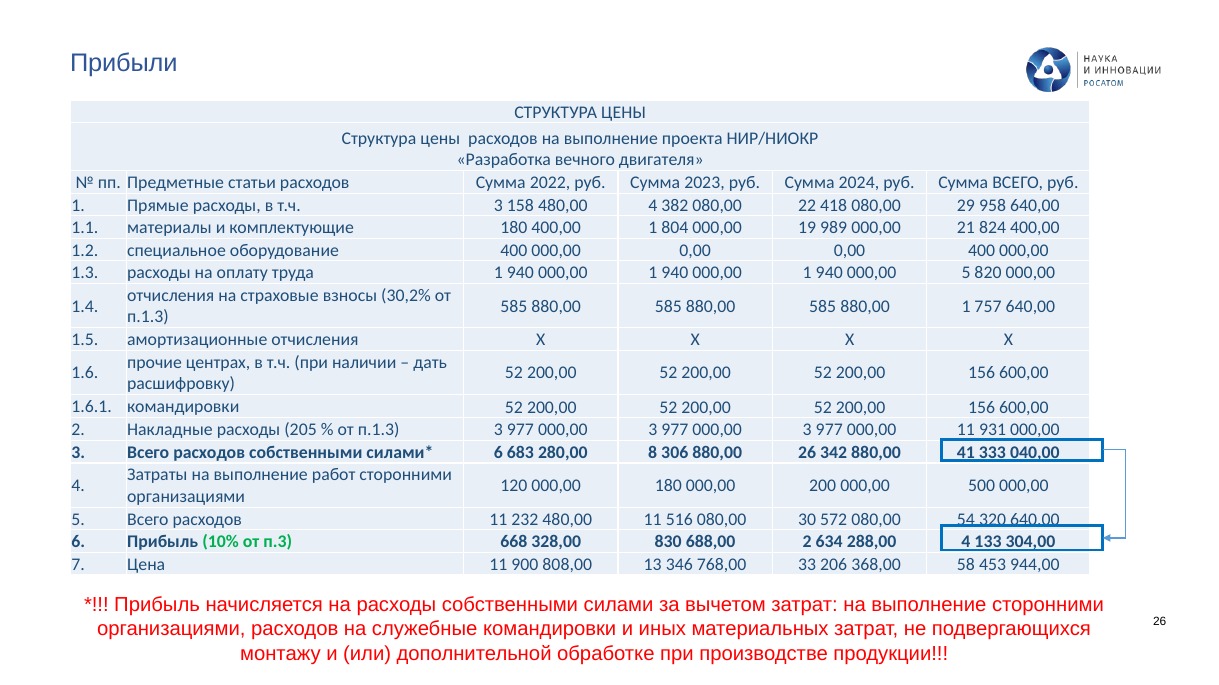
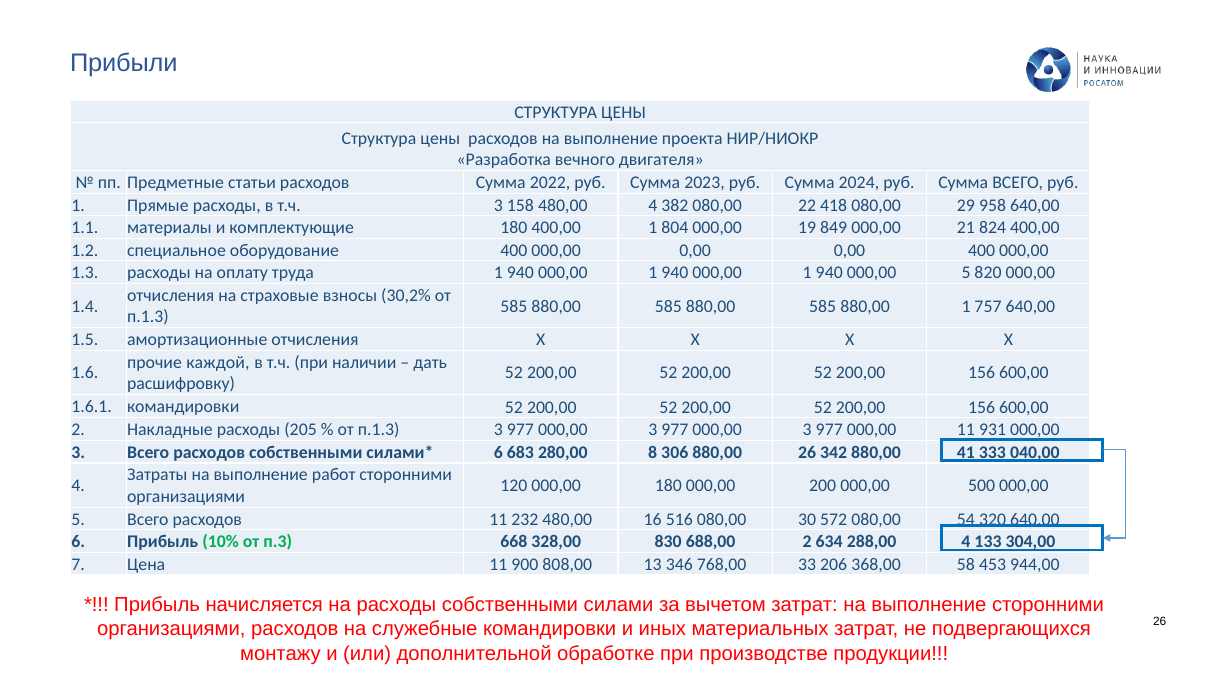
989: 989 -> 849 (834, 228)
центрах: центрах -> каждой (218, 363)
480,00 11: 11 -> 16 (653, 520)
